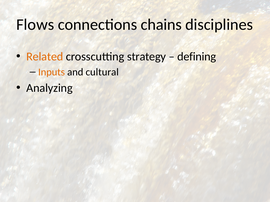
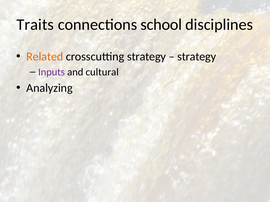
Flows: Flows -> Traits (35, 25)
chains: chains -> school (161, 25)
defining: defining -> strategy (197, 57)
Inputs colour: orange -> purple (52, 72)
